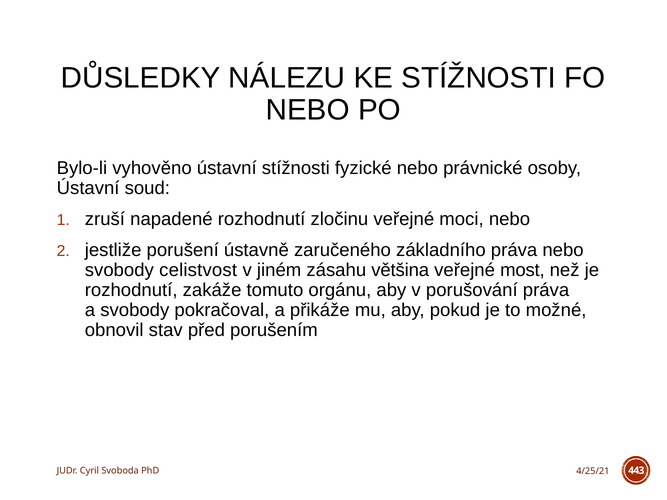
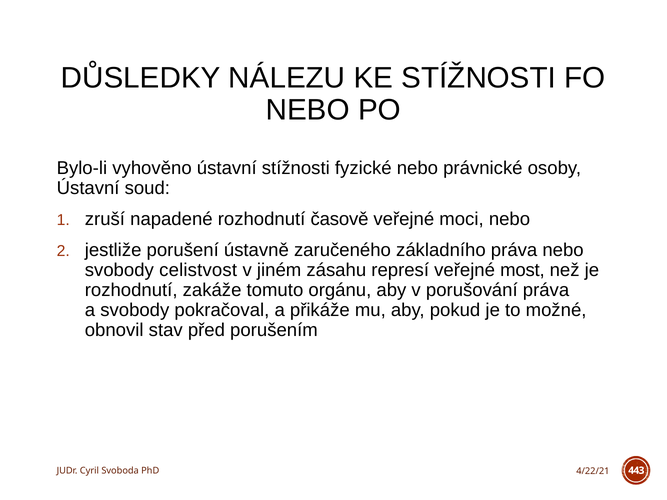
zločinu: zločinu -> časově (339, 219)
většina: většina -> represí (400, 270)
4/25/21: 4/25/21 -> 4/22/21 (593, 471)
